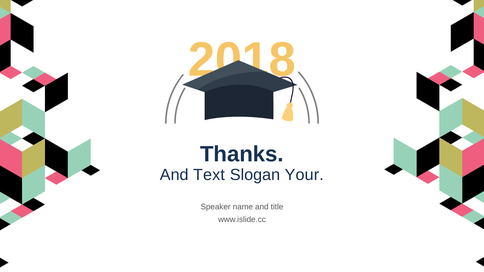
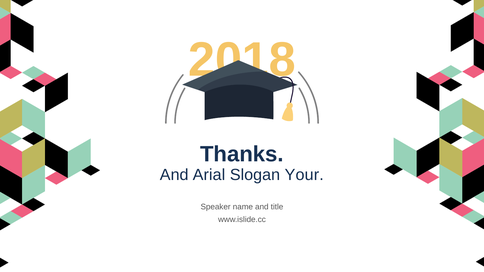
Text: Text -> Arial (209, 175)
